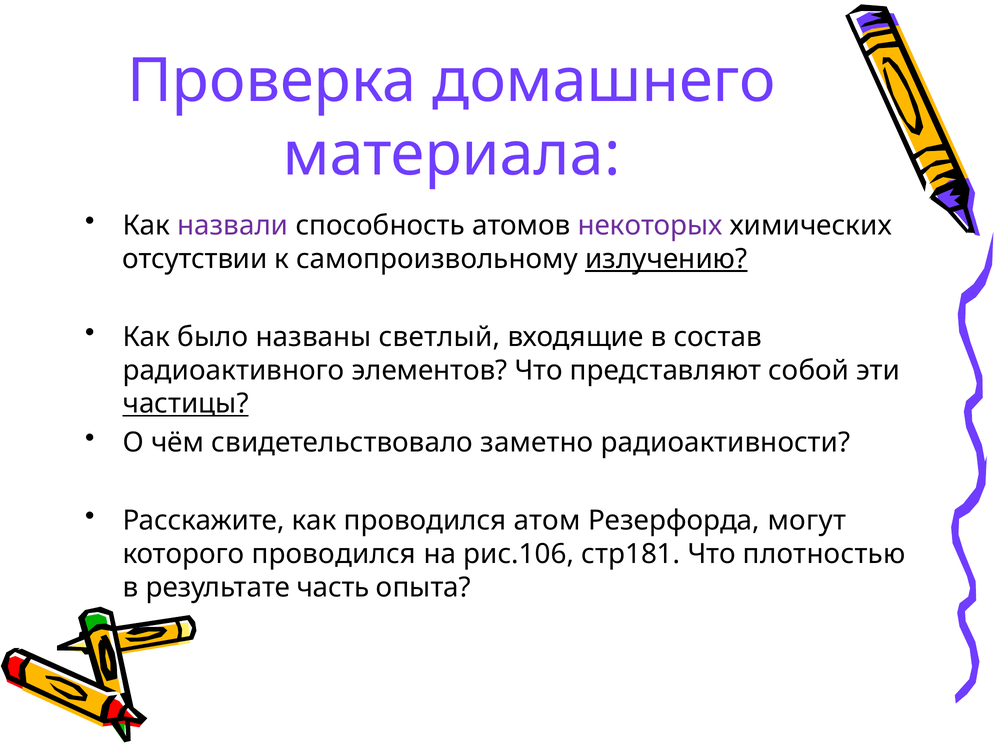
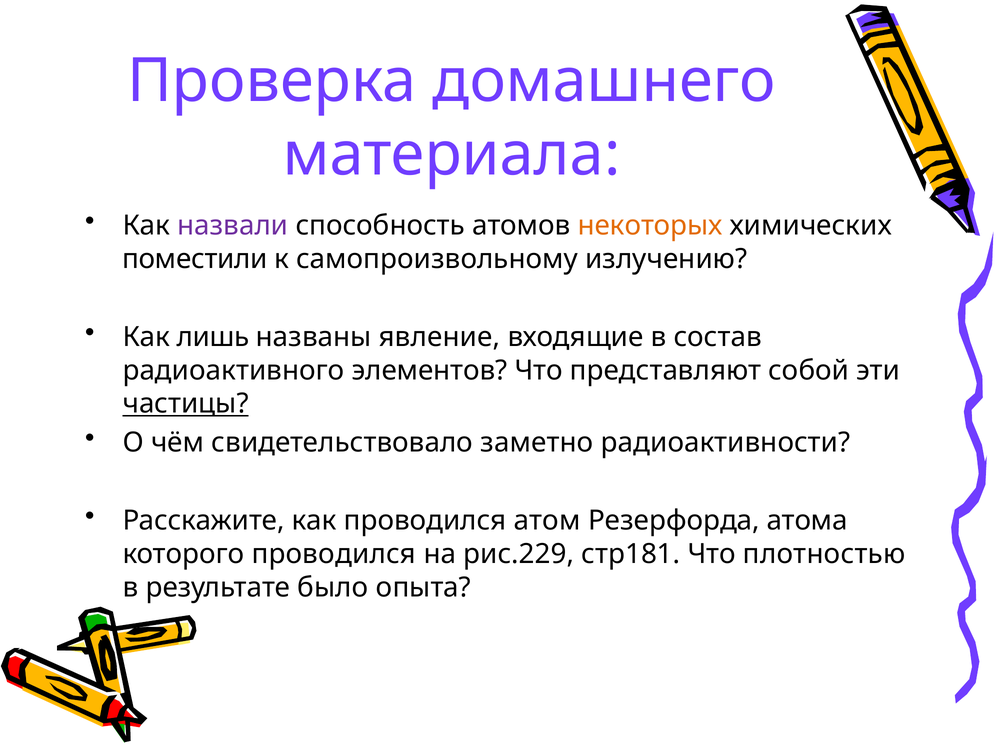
некоторых colour: purple -> orange (650, 226)
отсутствии: отсутствии -> поместили (195, 259)
излучению underline: present -> none (666, 259)
было: было -> лишь (213, 337)
светлый: светлый -> явление (440, 337)
могут: могут -> атома (807, 521)
рис.106: рис.106 -> рис.229 (519, 554)
часть: часть -> было (333, 588)
